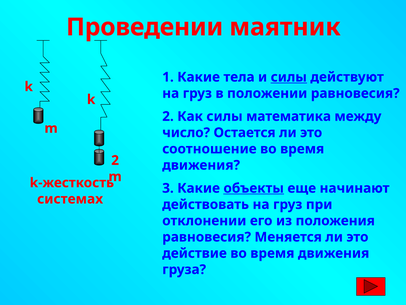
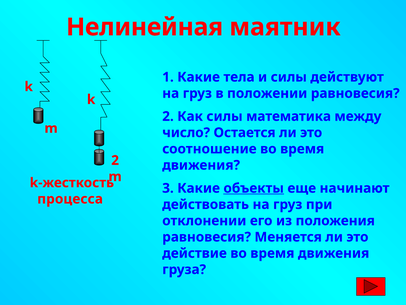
Проведении: Проведении -> Нелинейная (145, 27)
силы underline: present -> none (289, 77)
системах: системах -> процесса (70, 199)
